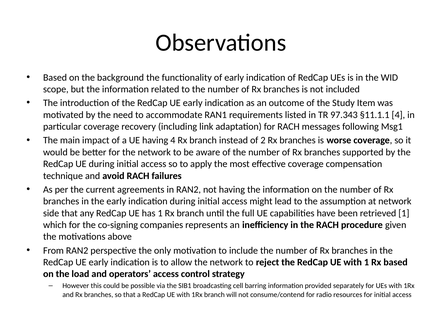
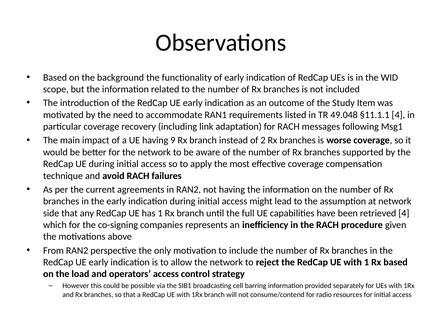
97.343: 97.343 -> 49.048 (344, 115)
having 4: 4 -> 9 (173, 140)
retrieved 1: 1 -> 4 (404, 213)
